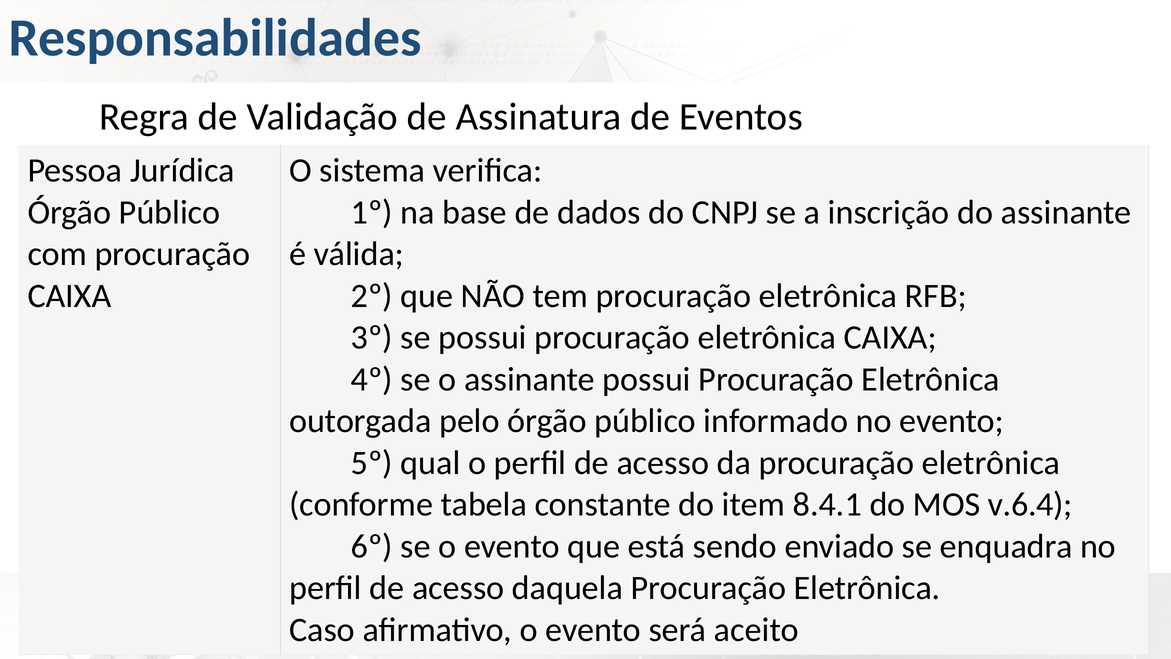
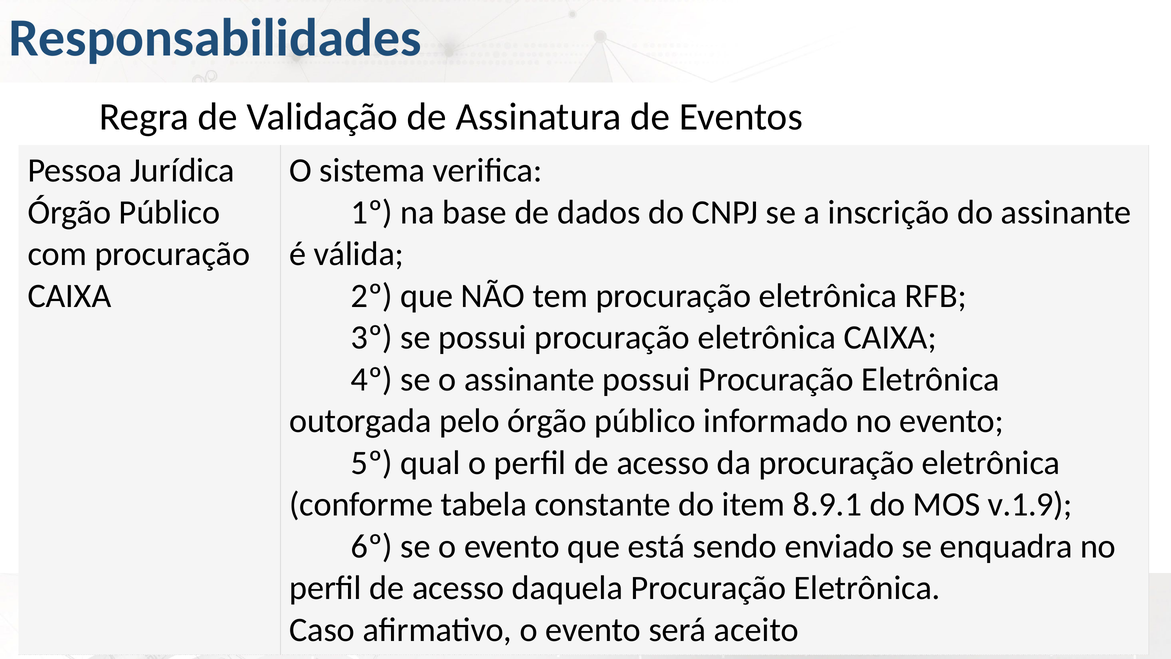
8.4.1: 8.4.1 -> 8.9.1 (827, 504)
v.6.4: v.6.4 -> v.1.9 (1030, 504)
